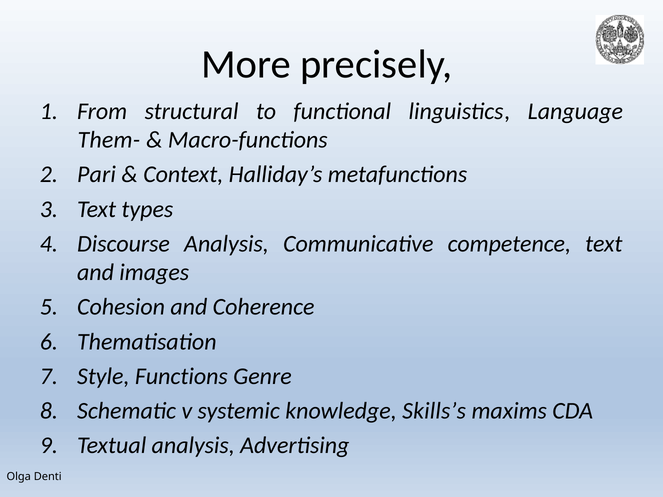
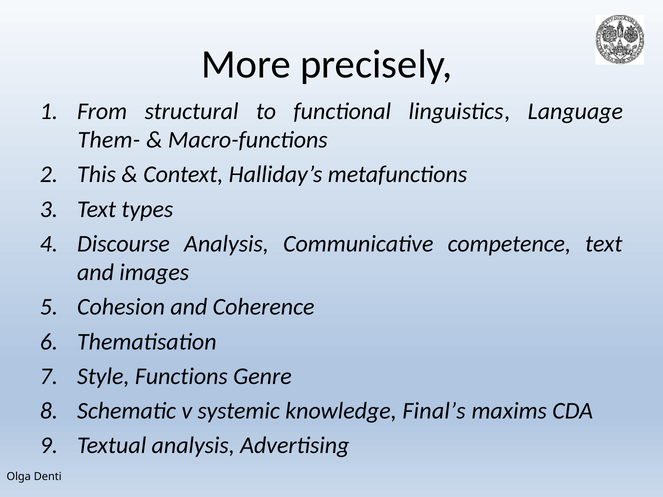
Pari: Pari -> This (97, 175)
Skills’s: Skills’s -> Final’s (434, 411)
